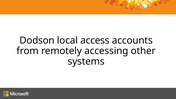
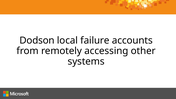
access: access -> failure (95, 40)
